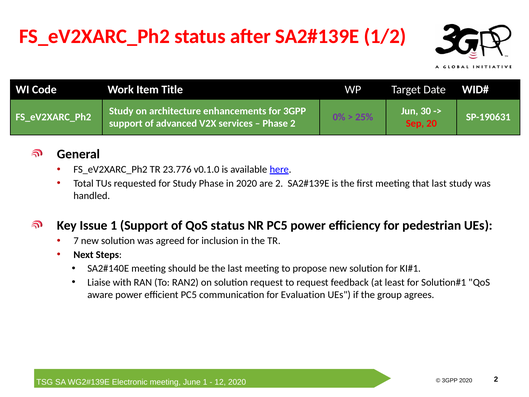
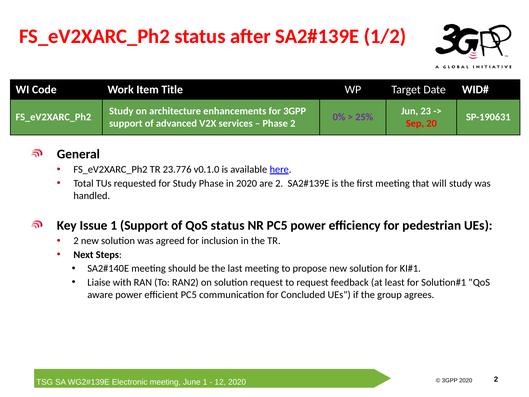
30: 30 -> 23 (426, 111)
that last: last -> will (439, 183)
7: 7 -> 2 (76, 241)
Evaluation: Evaluation -> Concluded (303, 295)
